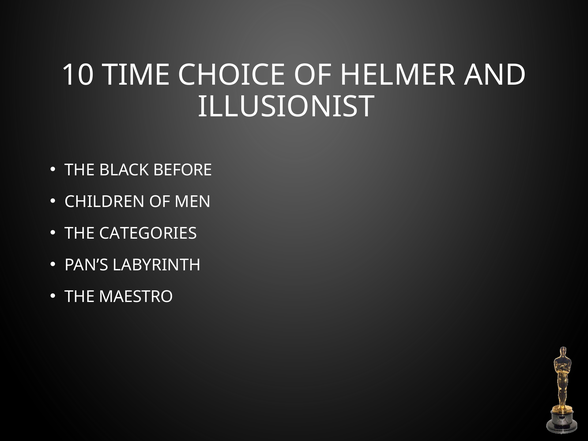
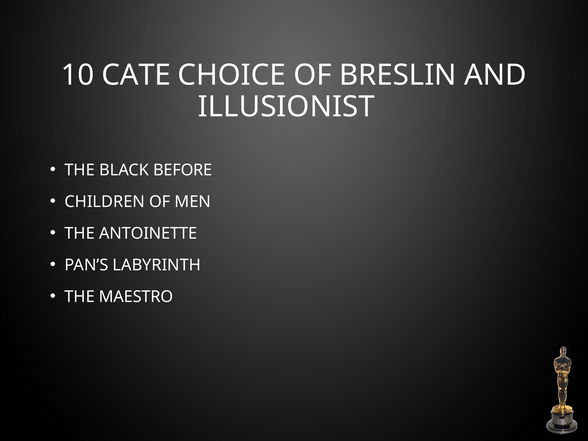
TIME: TIME -> CATE (136, 75)
HELMER: HELMER -> BRESLIN (398, 75)
CATEGORIES: CATEGORIES -> ANTOINETTE (148, 233)
